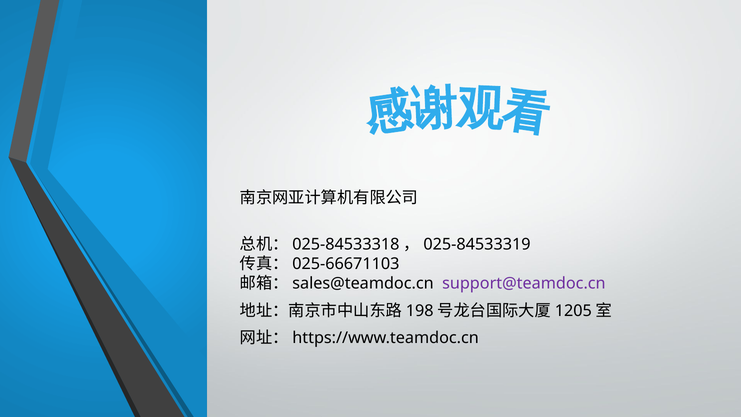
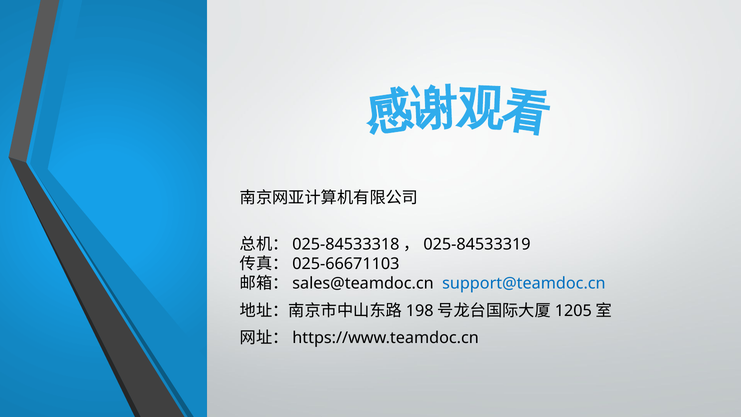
support@teamdoc.cn colour: purple -> blue (524, 283)
